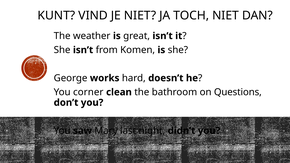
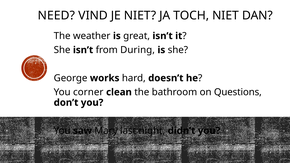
KUNT: KUNT -> NEED (56, 16)
Komen: Komen -> During (138, 50)
